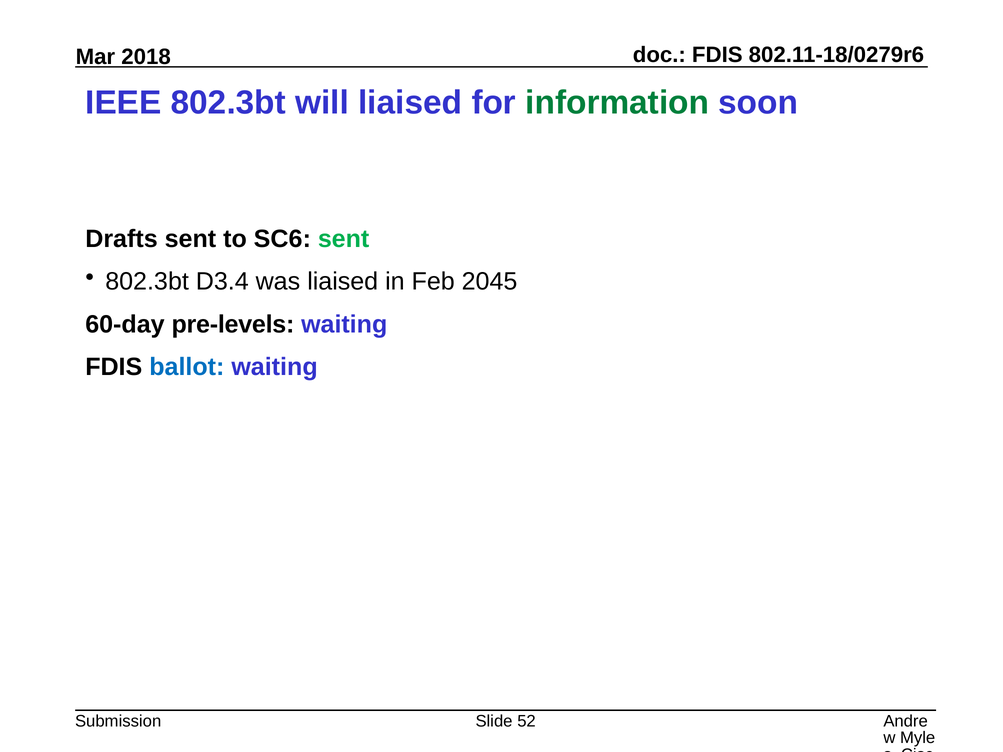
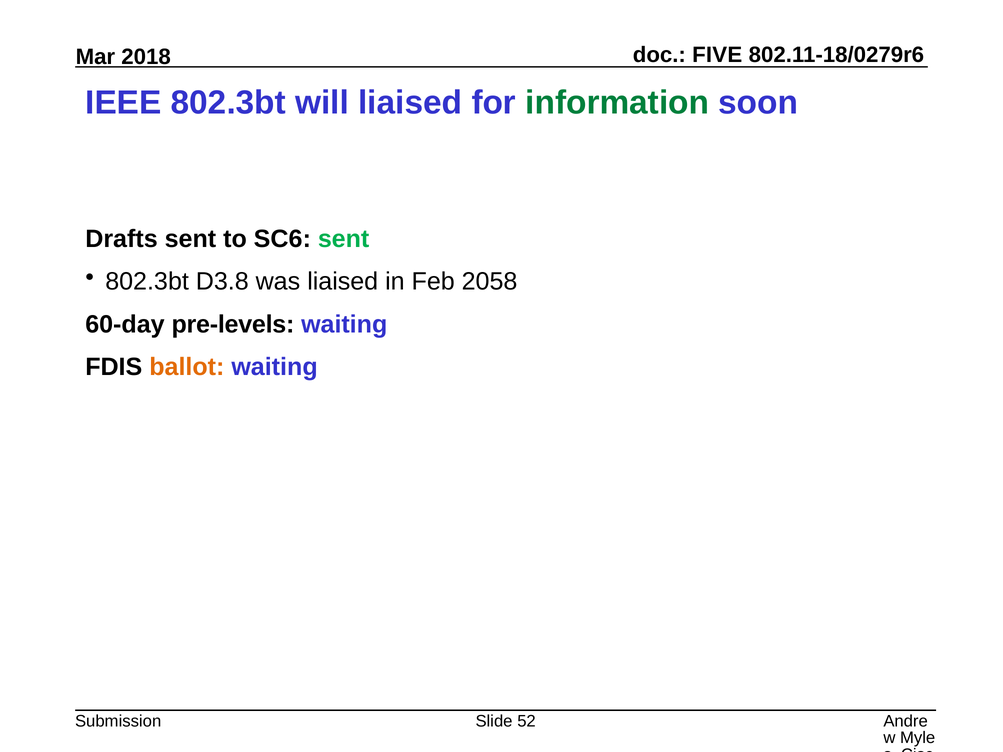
FDIS: FDIS -> FIVE (717, 55)
D3.4: D3.4 -> D3.8 (222, 282)
2045: 2045 -> 2058 (490, 282)
ballot colour: blue -> orange (187, 367)
